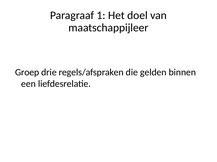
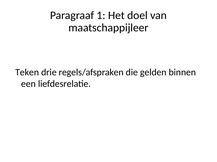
Groep: Groep -> Teken (27, 73)
